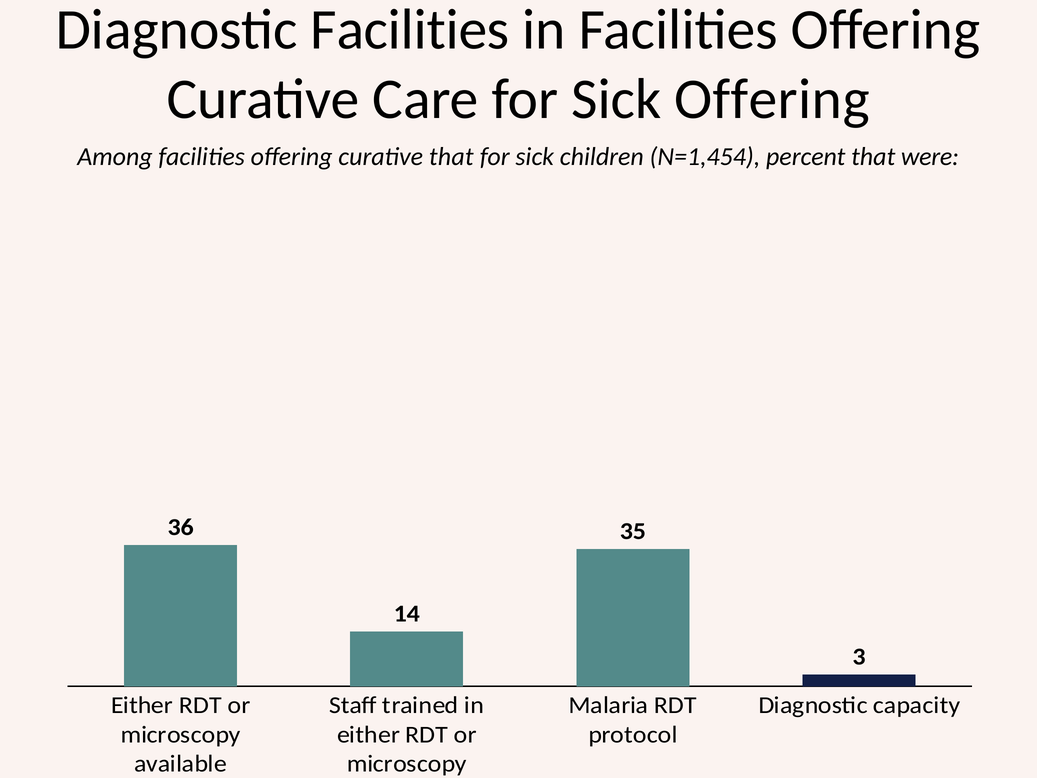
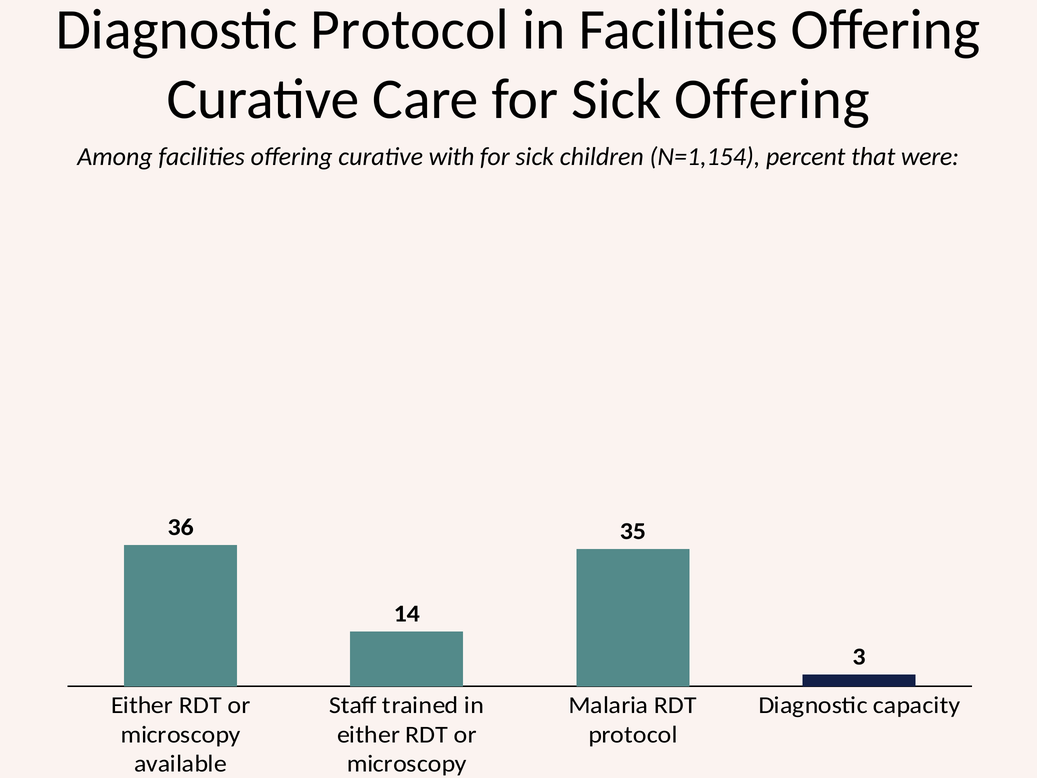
Diagnostic Facilities: Facilities -> Protocol (410, 30)
curative that: that -> with (452, 157)
N=1,454: N=1,454 -> N=1,154 (705, 157)
